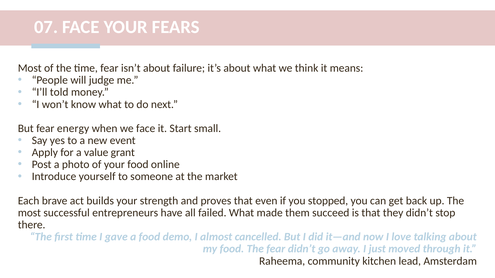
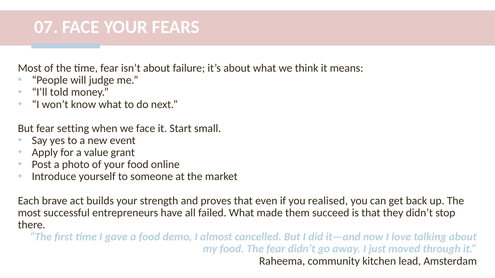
energy: energy -> setting (73, 129)
stopped: stopped -> realised (328, 201)
